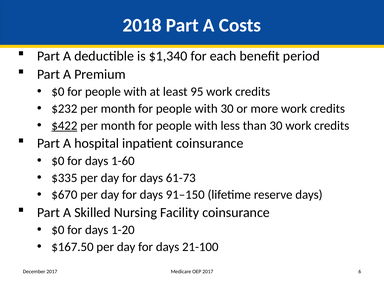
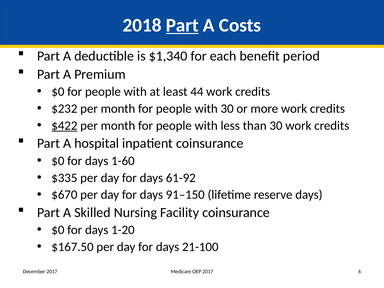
Part underline: none -> present (182, 25)
95: 95 -> 44 (197, 92)
61-73: 61-73 -> 61-92 (181, 178)
